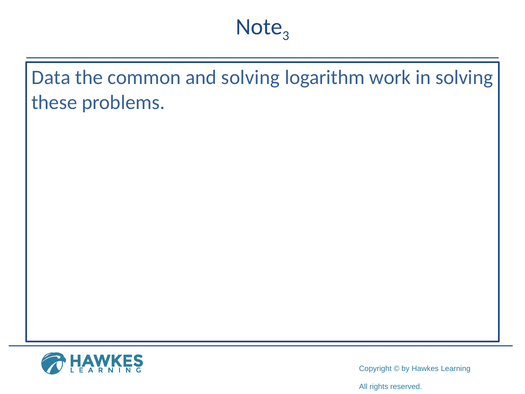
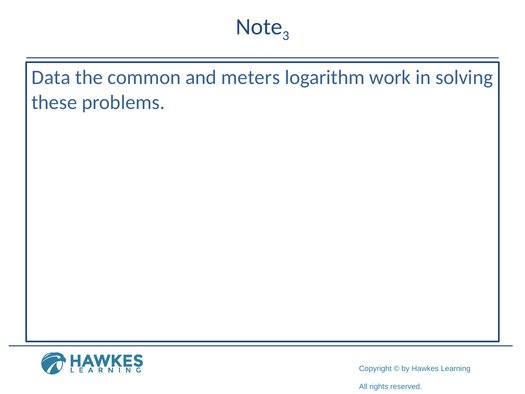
and solving: solving -> meters (251, 77)
